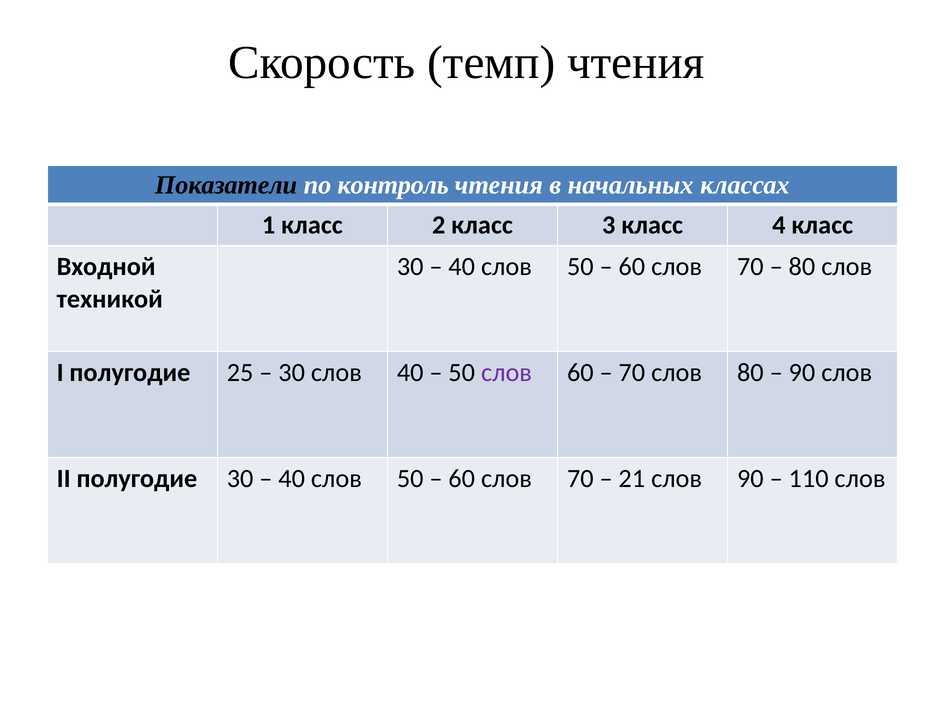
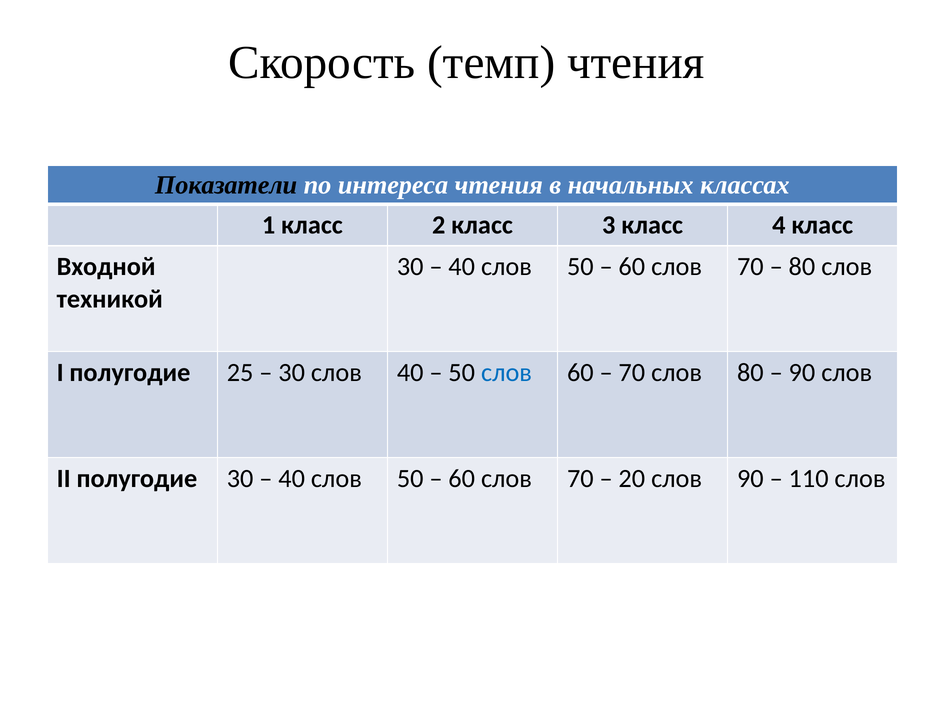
контроль: контроль -> интереса (393, 185)
слов colour: purple -> blue (507, 373)
21: 21 -> 20 (632, 479)
